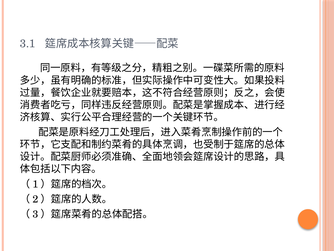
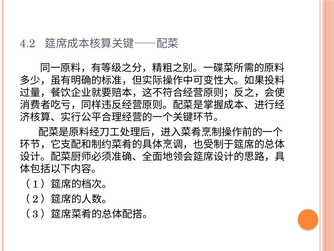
3.1: 3.1 -> 4.2 (28, 44)
